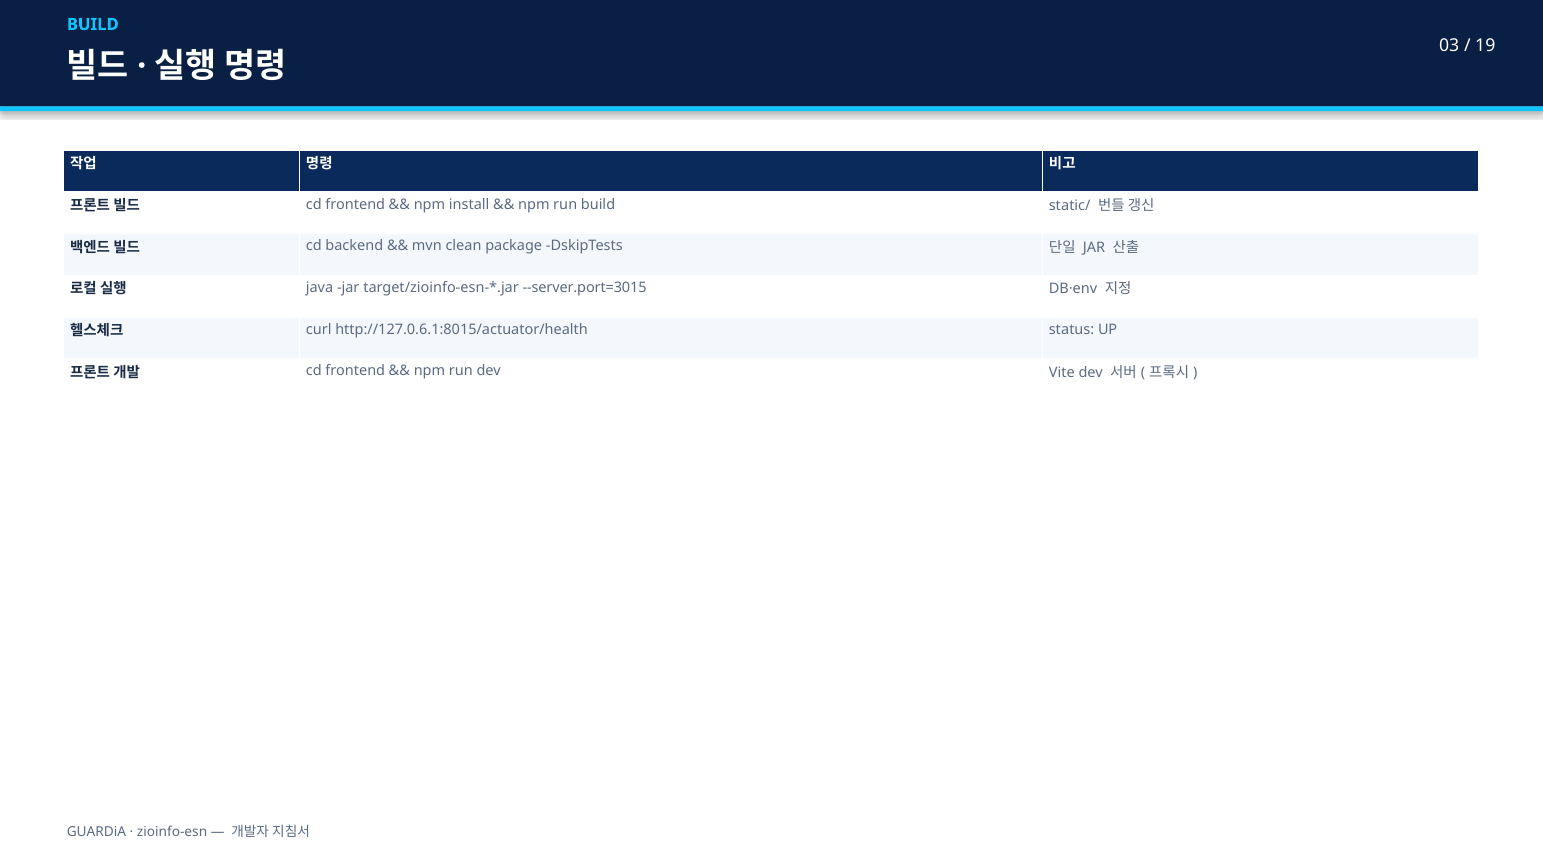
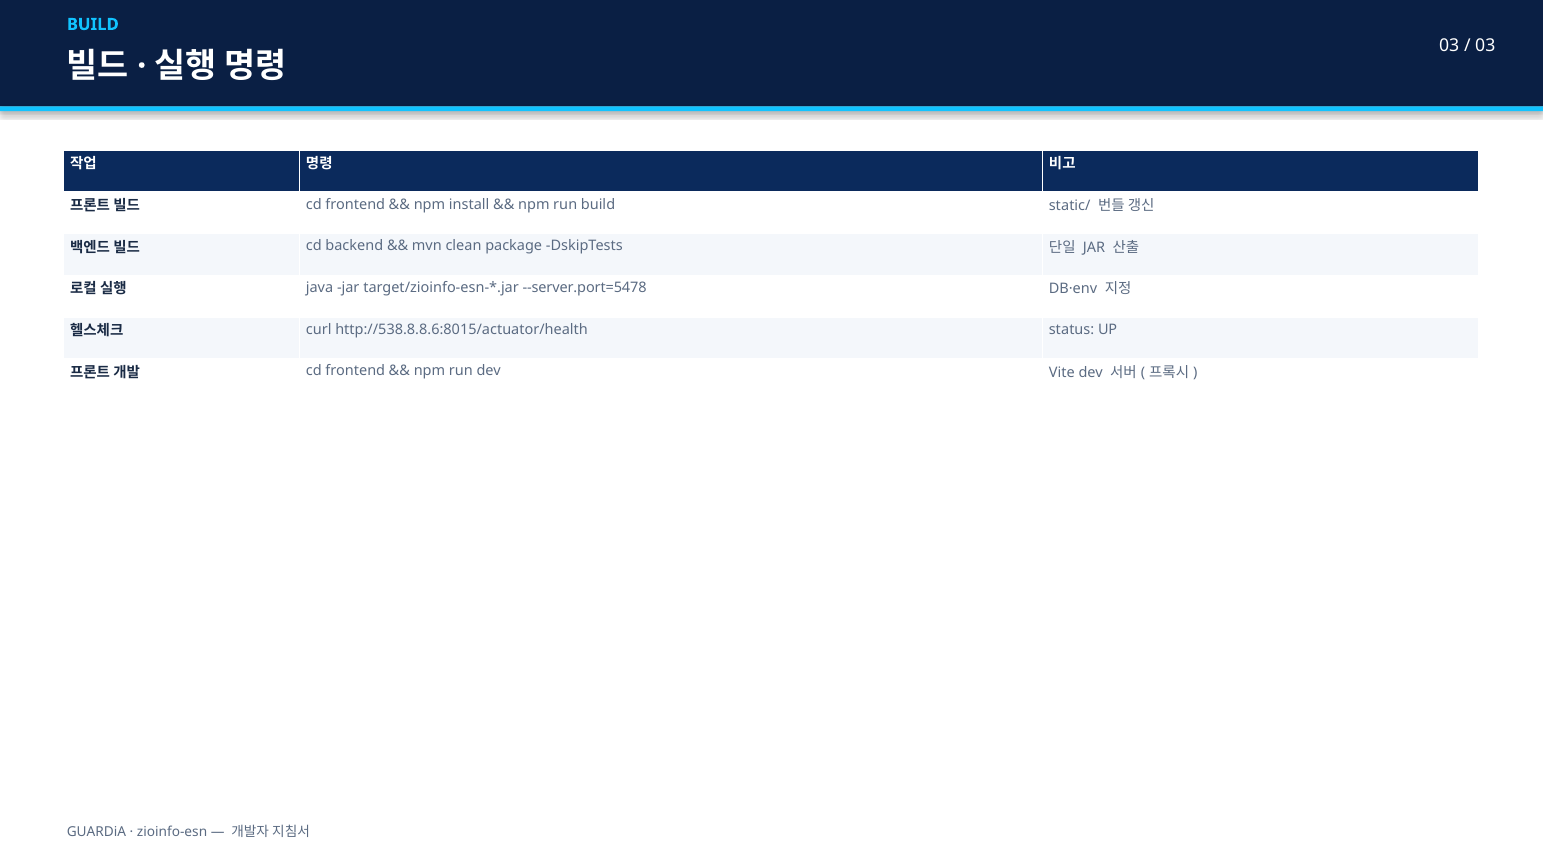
19: 19 -> 03 (1485, 46)
--server.port=3015: --server.port=3015 -> --server.port=5478 (585, 288)
http://127.0.6.1:8015/actuator/health: http://127.0.6.1:8015/actuator/health -> http://538.8.8.6:8015/actuator/health (462, 329)
